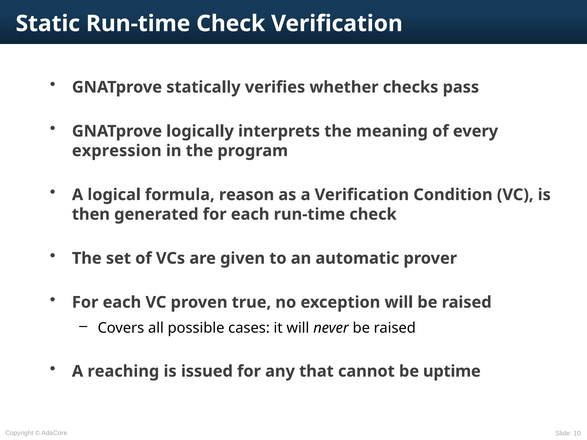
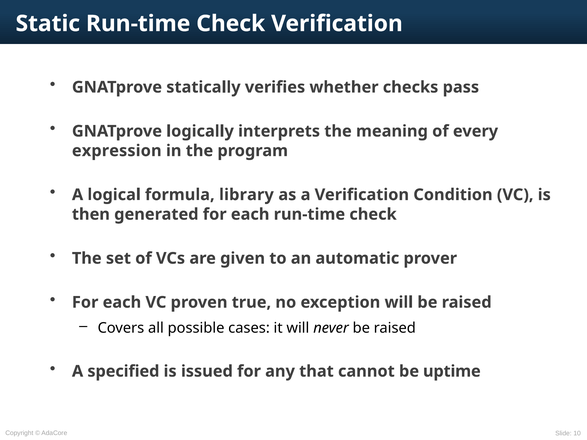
reason: reason -> library (246, 195)
reaching: reaching -> specified (123, 371)
